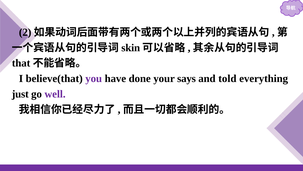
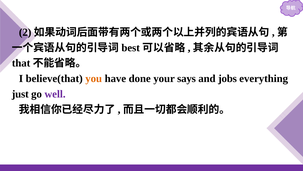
skin: skin -> best (131, 48)
you colour: purple -> orange (94, 78)
told: told -> jobs (227, 78)
